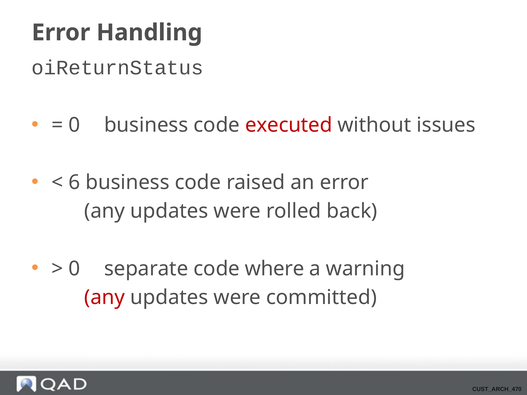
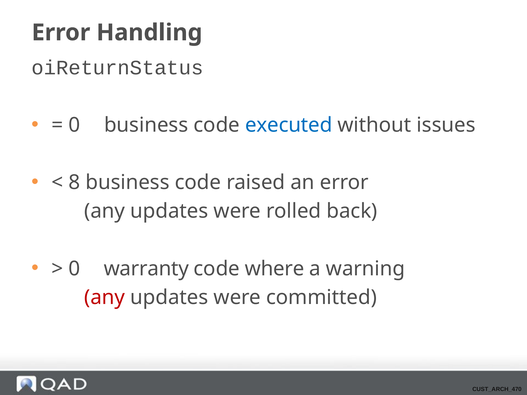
executed colour: red -> blue (289, 125)
6: 6 -> 8 (74, 183)
separate: separate -> warranty (146, 269)
